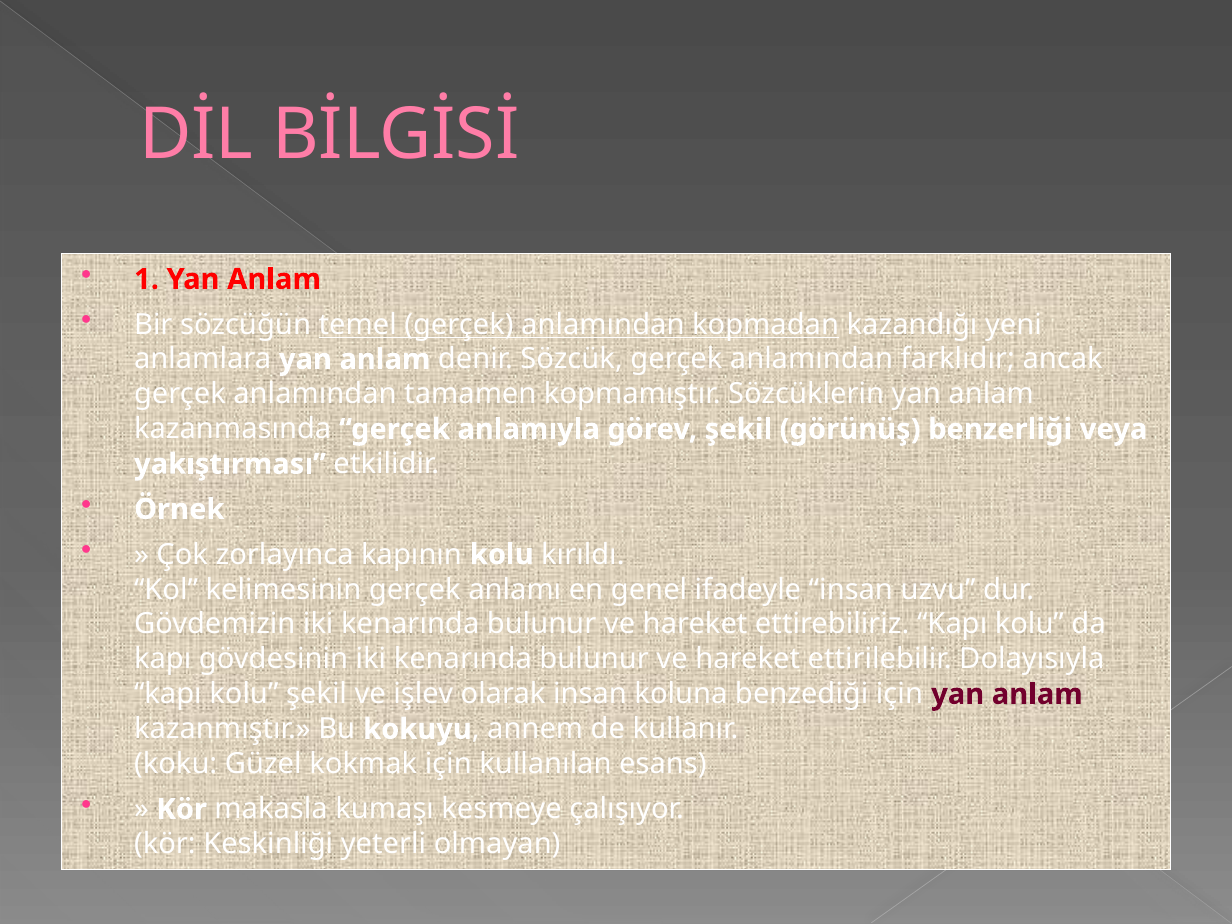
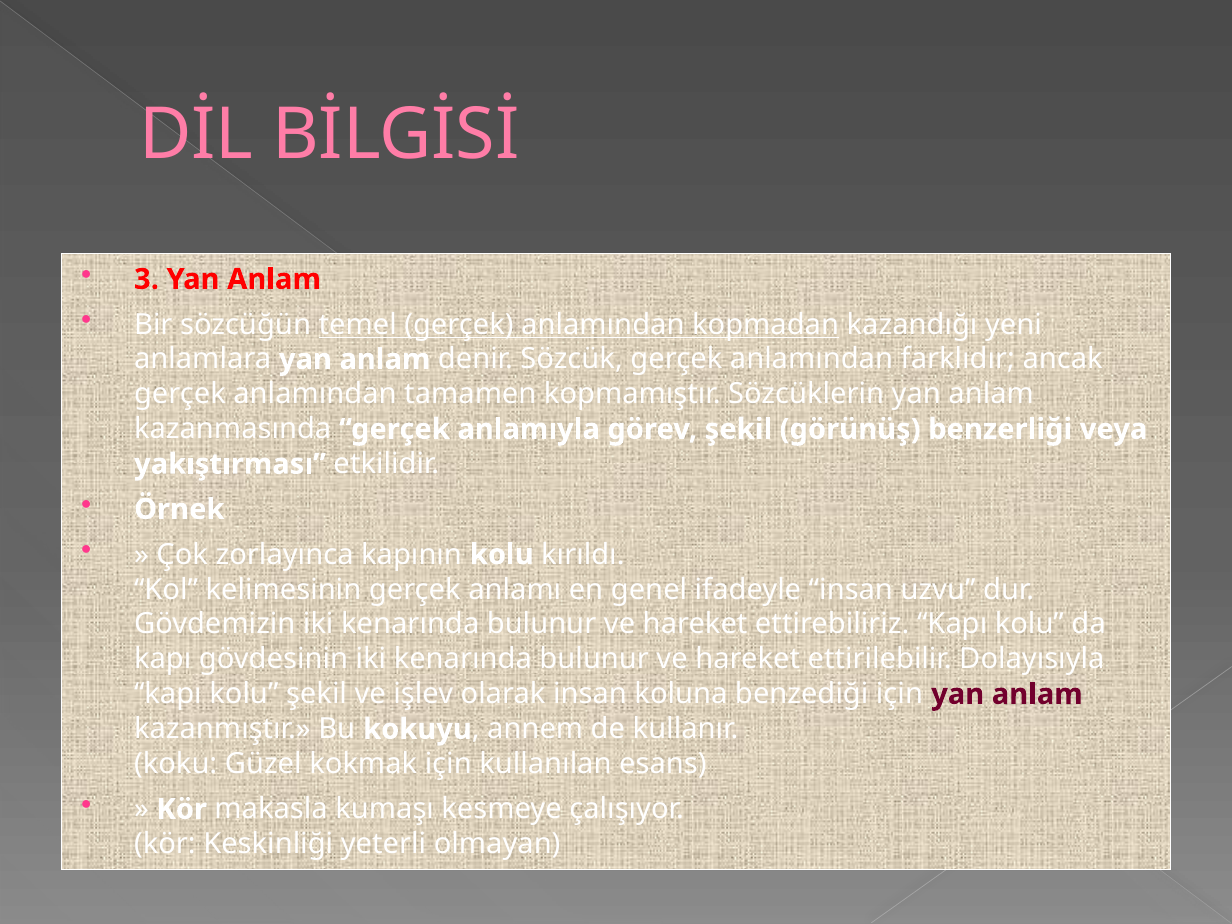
1: 1 -> 3 (147, 279)
